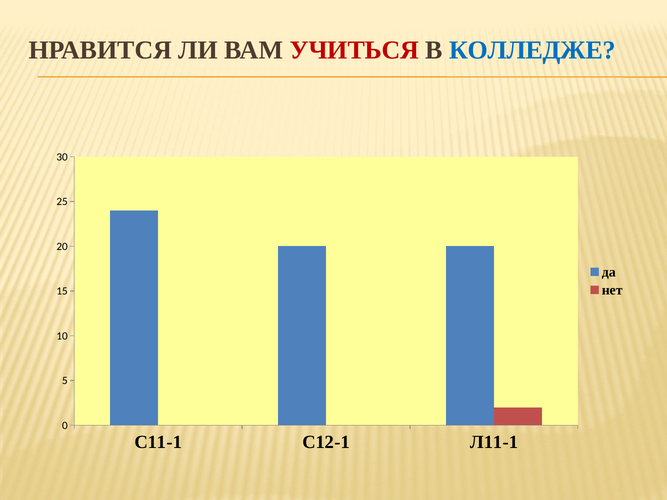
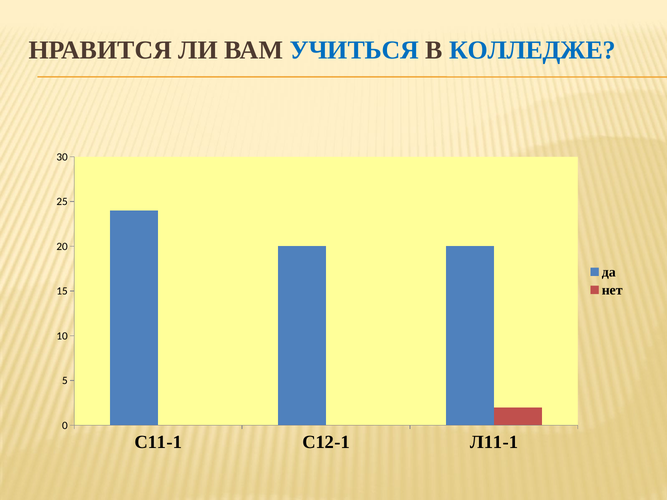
УЧИТЬСЯ colour: red -> blue (354, 50)
